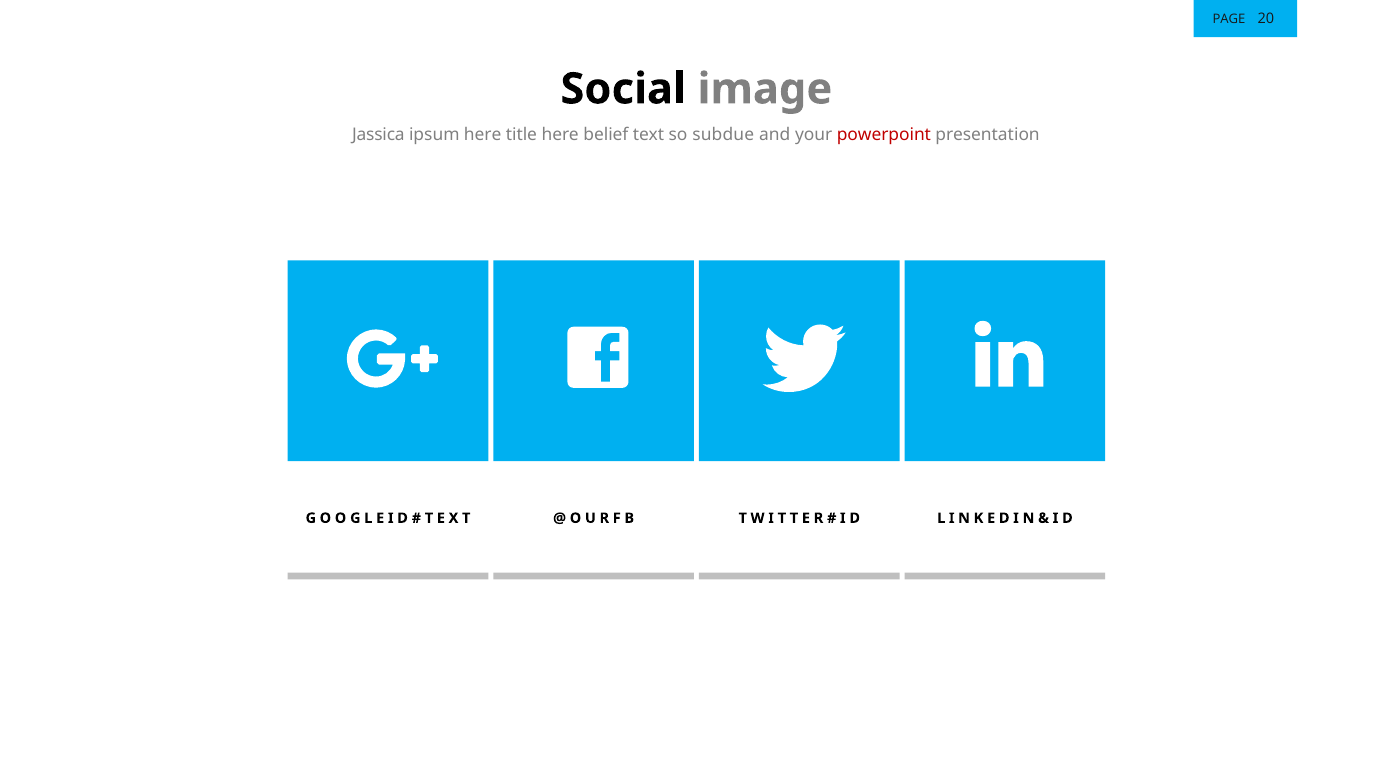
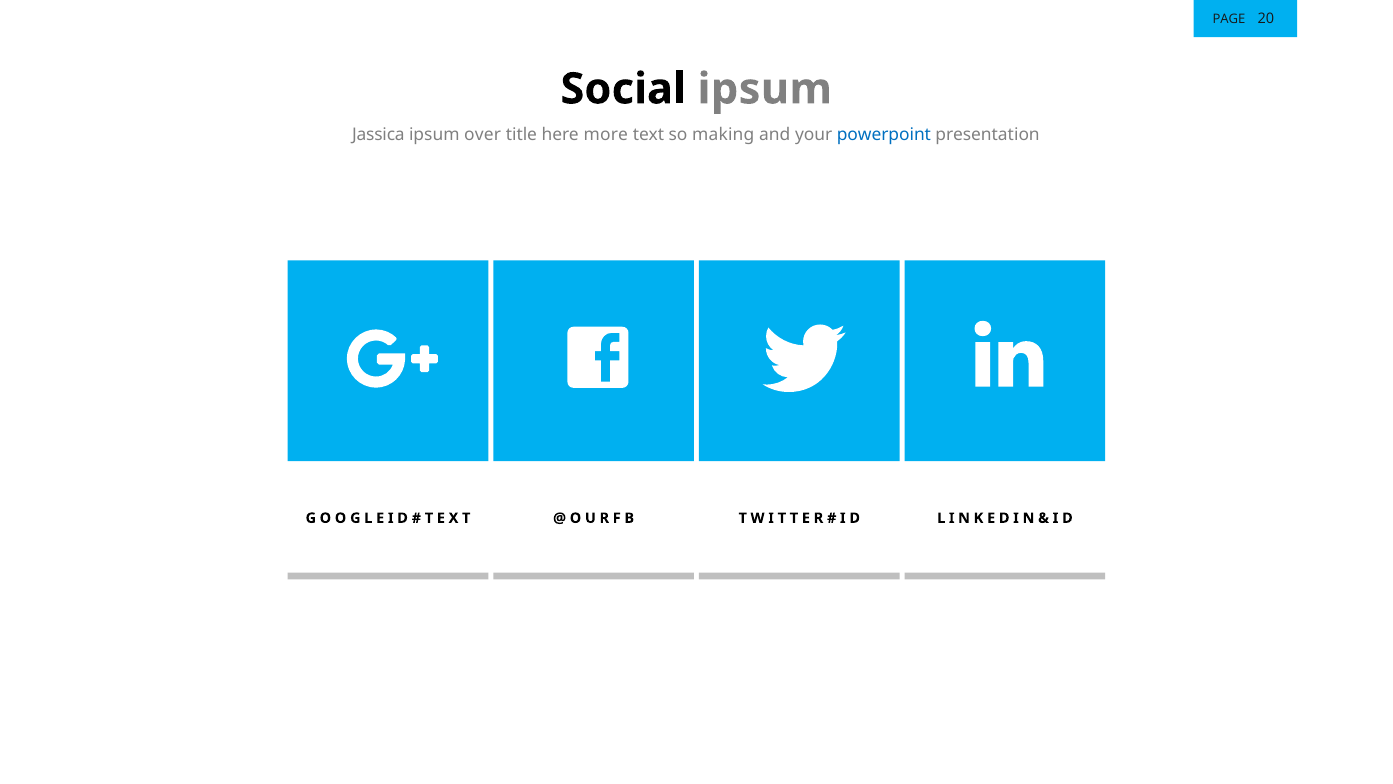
Social image: image -> ipsum (765, 89)
ipsum here: here -> over (483, 135)
belief: belief -> more (606, 135)
subdue: subdue -> making (723, 135)
powerpoint colour: red -> blue (884, 135)
